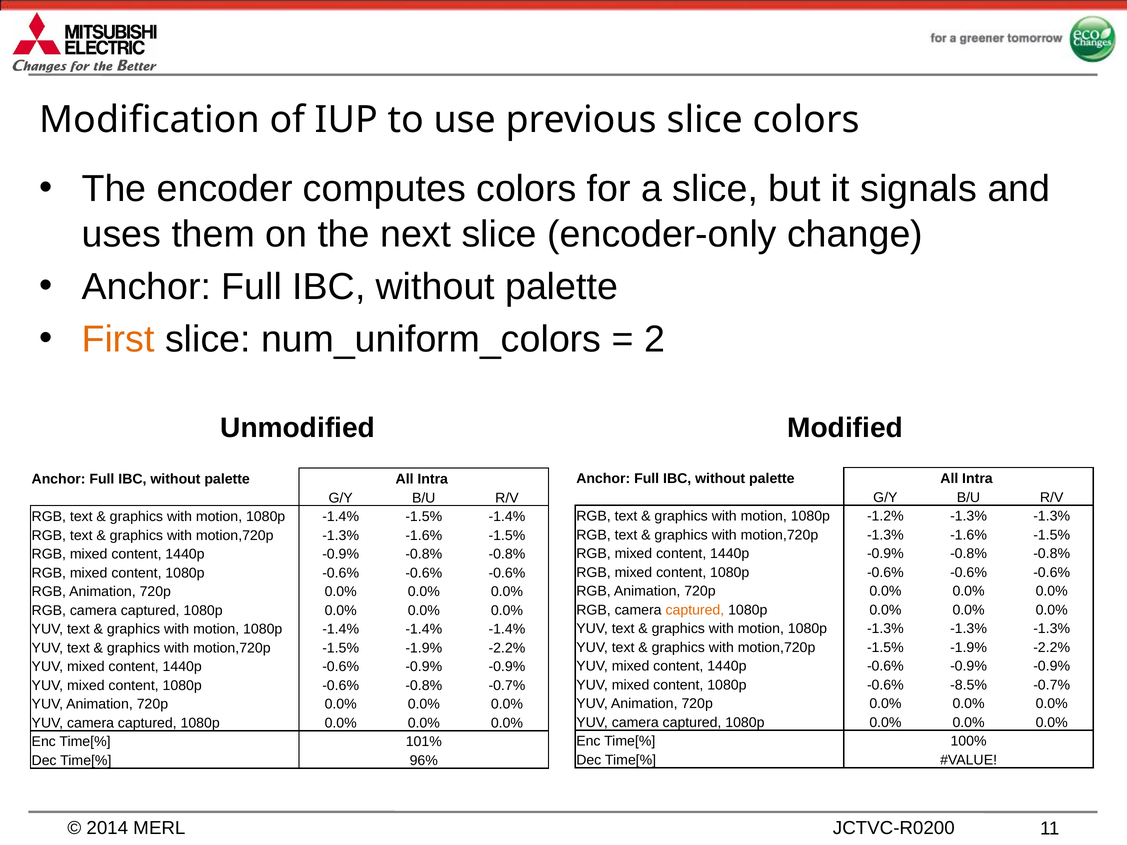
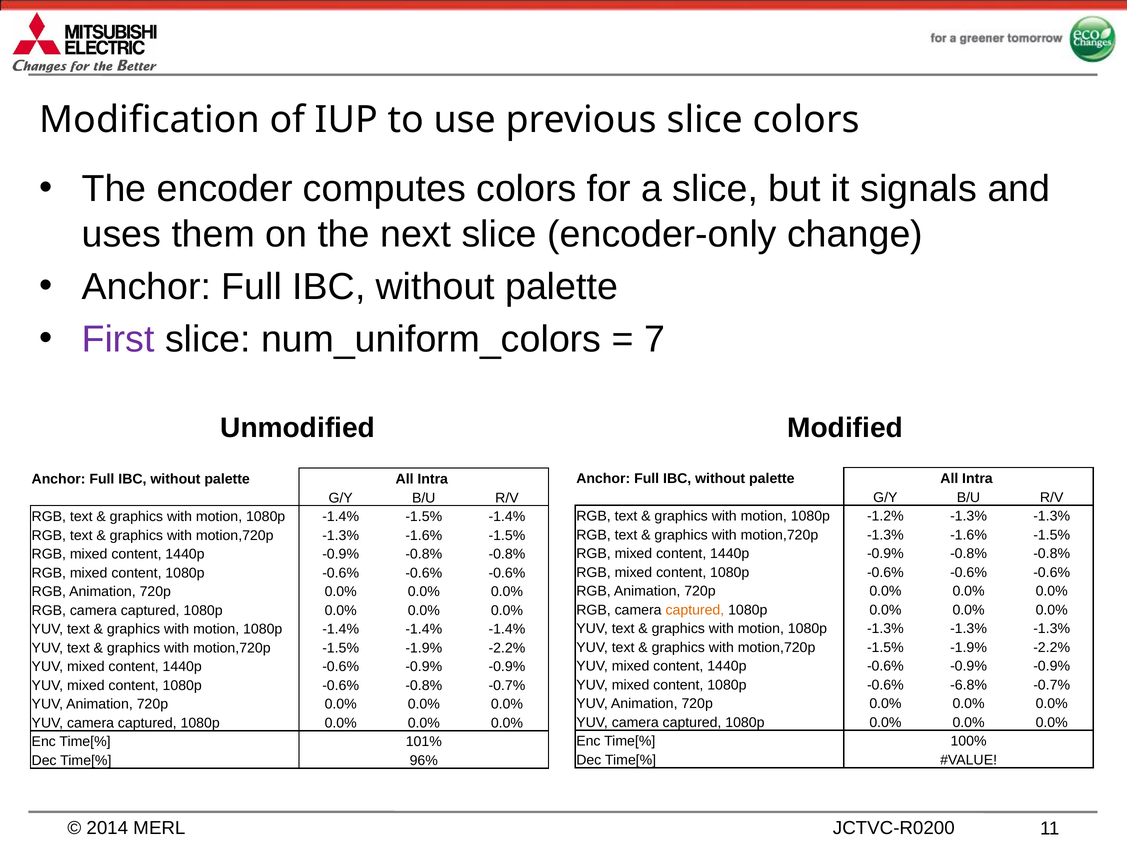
First colour: orange -> purple (118, 339)
2: 2 -> 7 (654, 339)
-8.5%: -8.5% -> -6.8% (969, 685)
